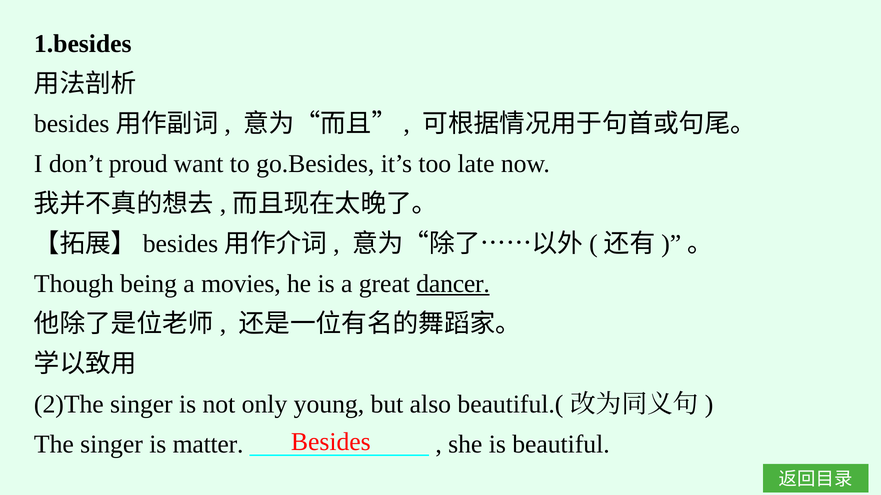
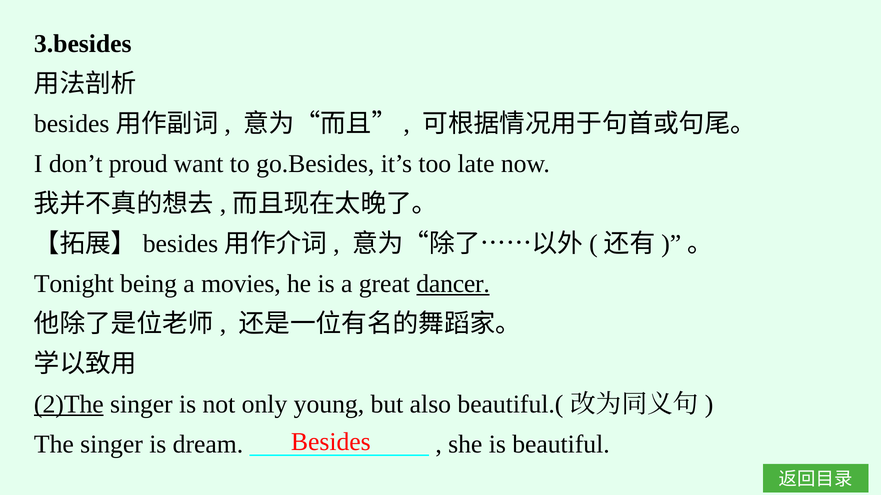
1.besides: 1.besides -> 3.besides (83, 44)
Though: Though -> Tonight (74, 284)
2)The underline: none -> present (69, 404)
matter: matter -> dream (208, 445)
